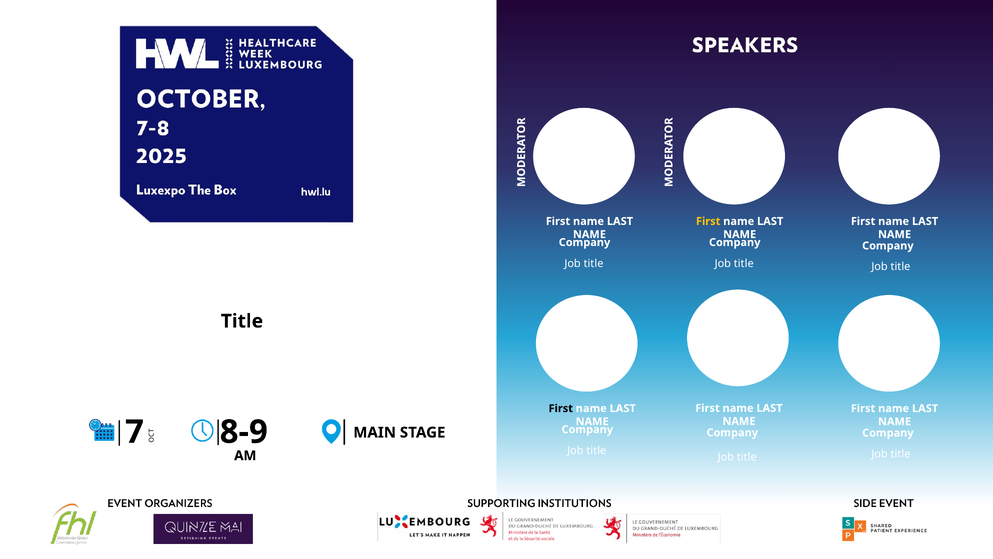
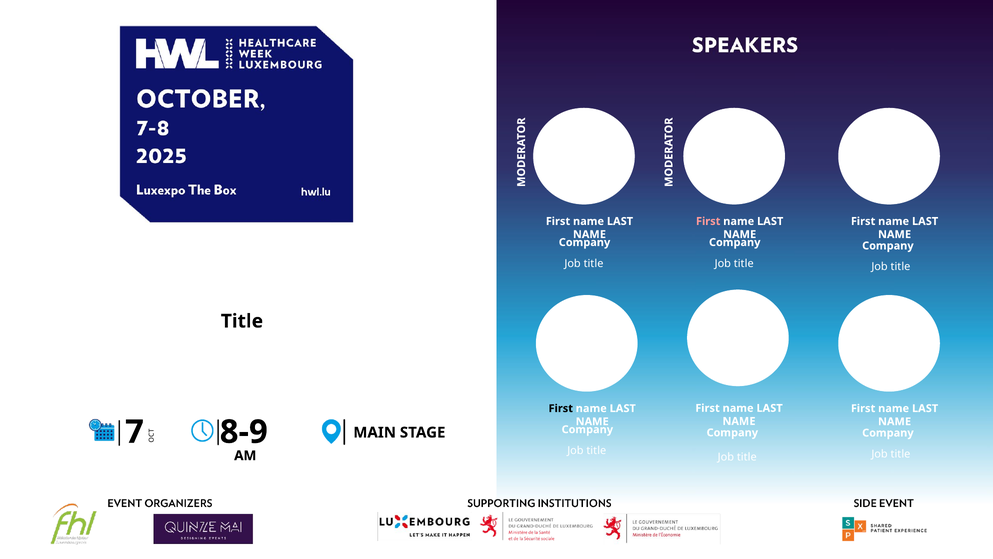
First colour: yellow -> pink (708, 221)
